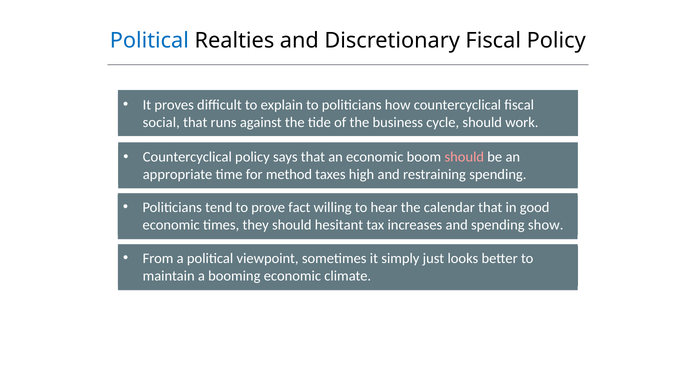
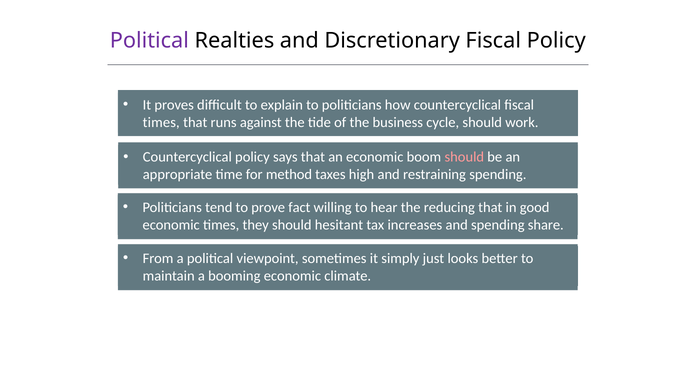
Political colour: blue -> purple (149, 40)
social: social -> times (161, 122)
calendar: calendar -> reducing (449, 208)
show: show -> share (546, 225)
